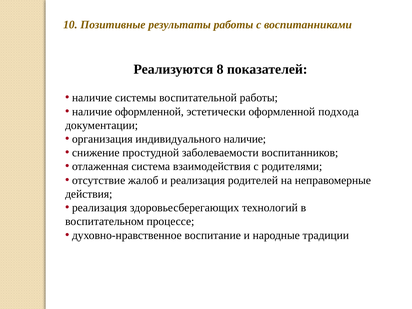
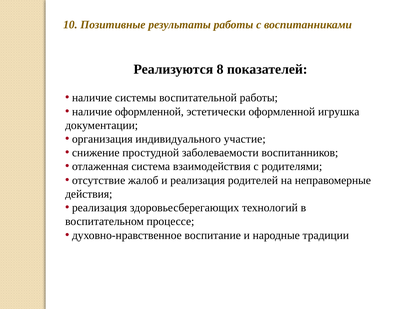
подхода: подхода -> игрушка (339, 112)
индивидуального наличие: наличие -> участие (245, 139)
